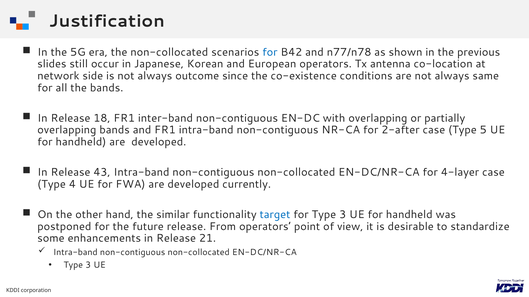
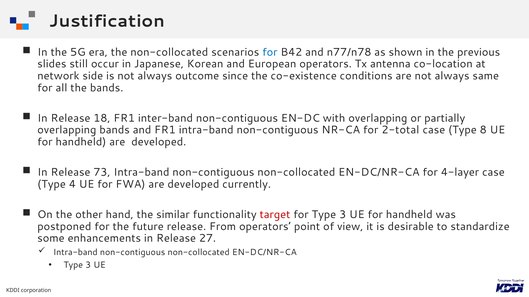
2-after: 2-after -> 2-total (400, 130)
5: 5 -> 8 (483, 130)
43: 43 -> 73 (102, 173)
target colour: blue -> red (275, 215)
21: 21 -> 27 (208, 239)
